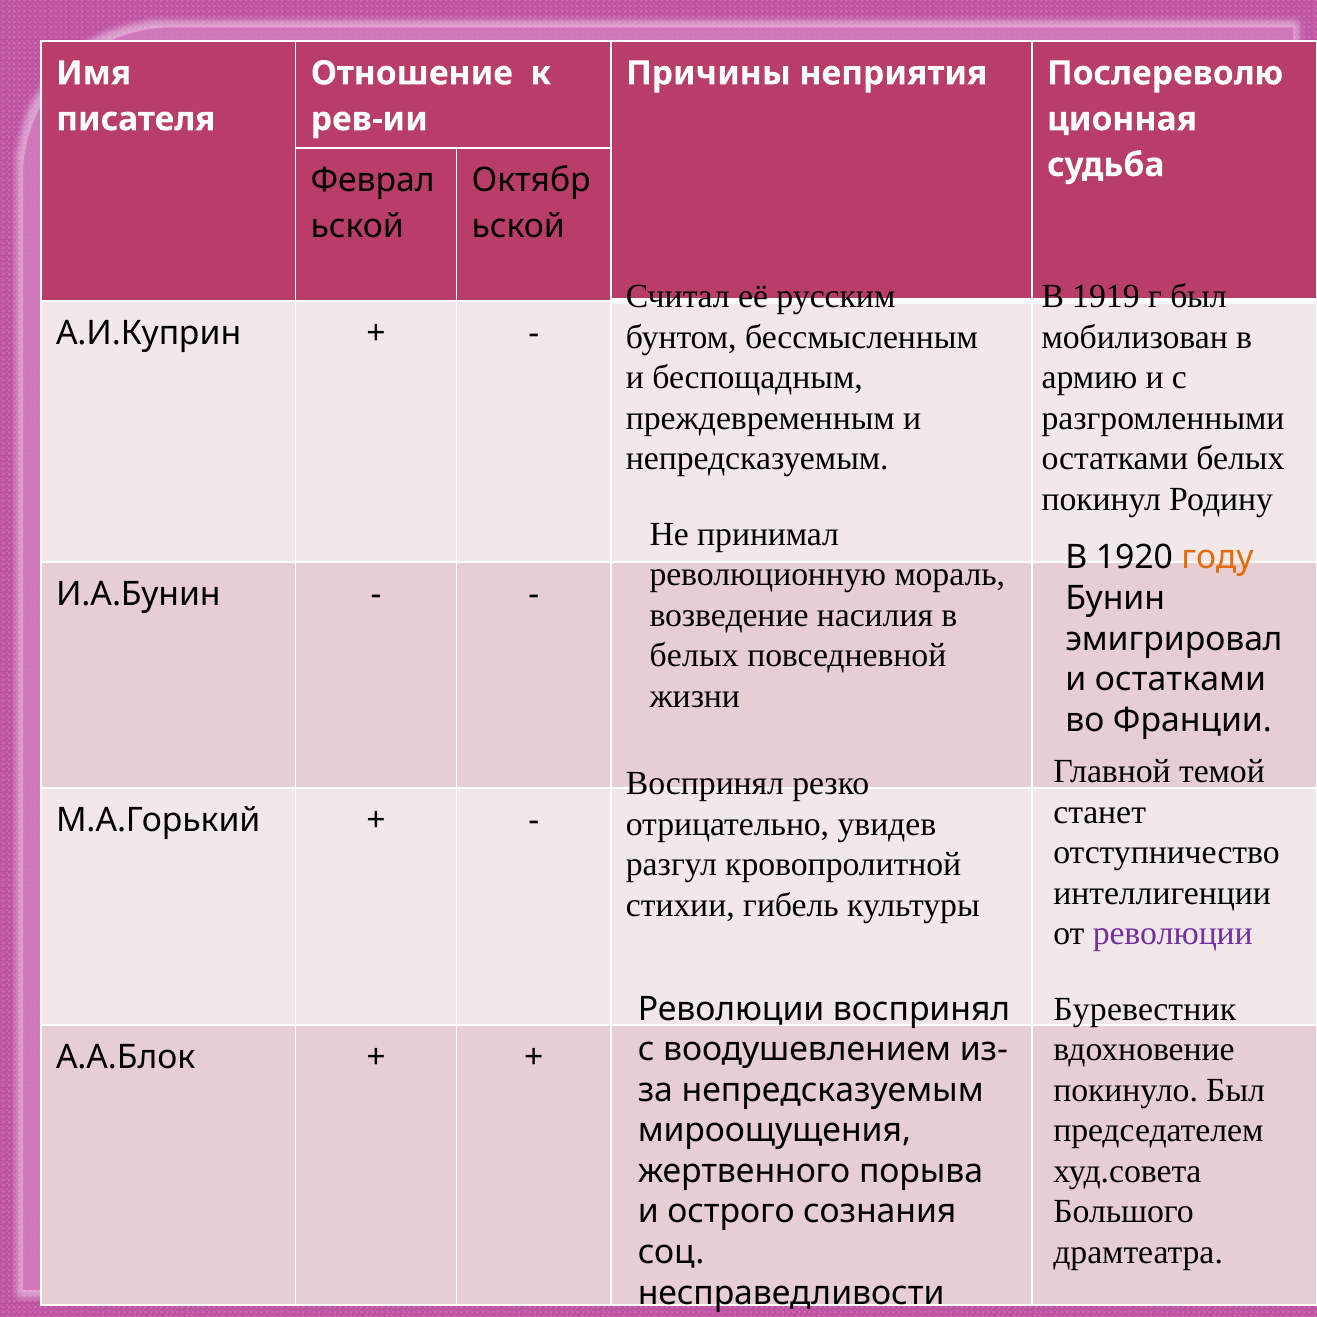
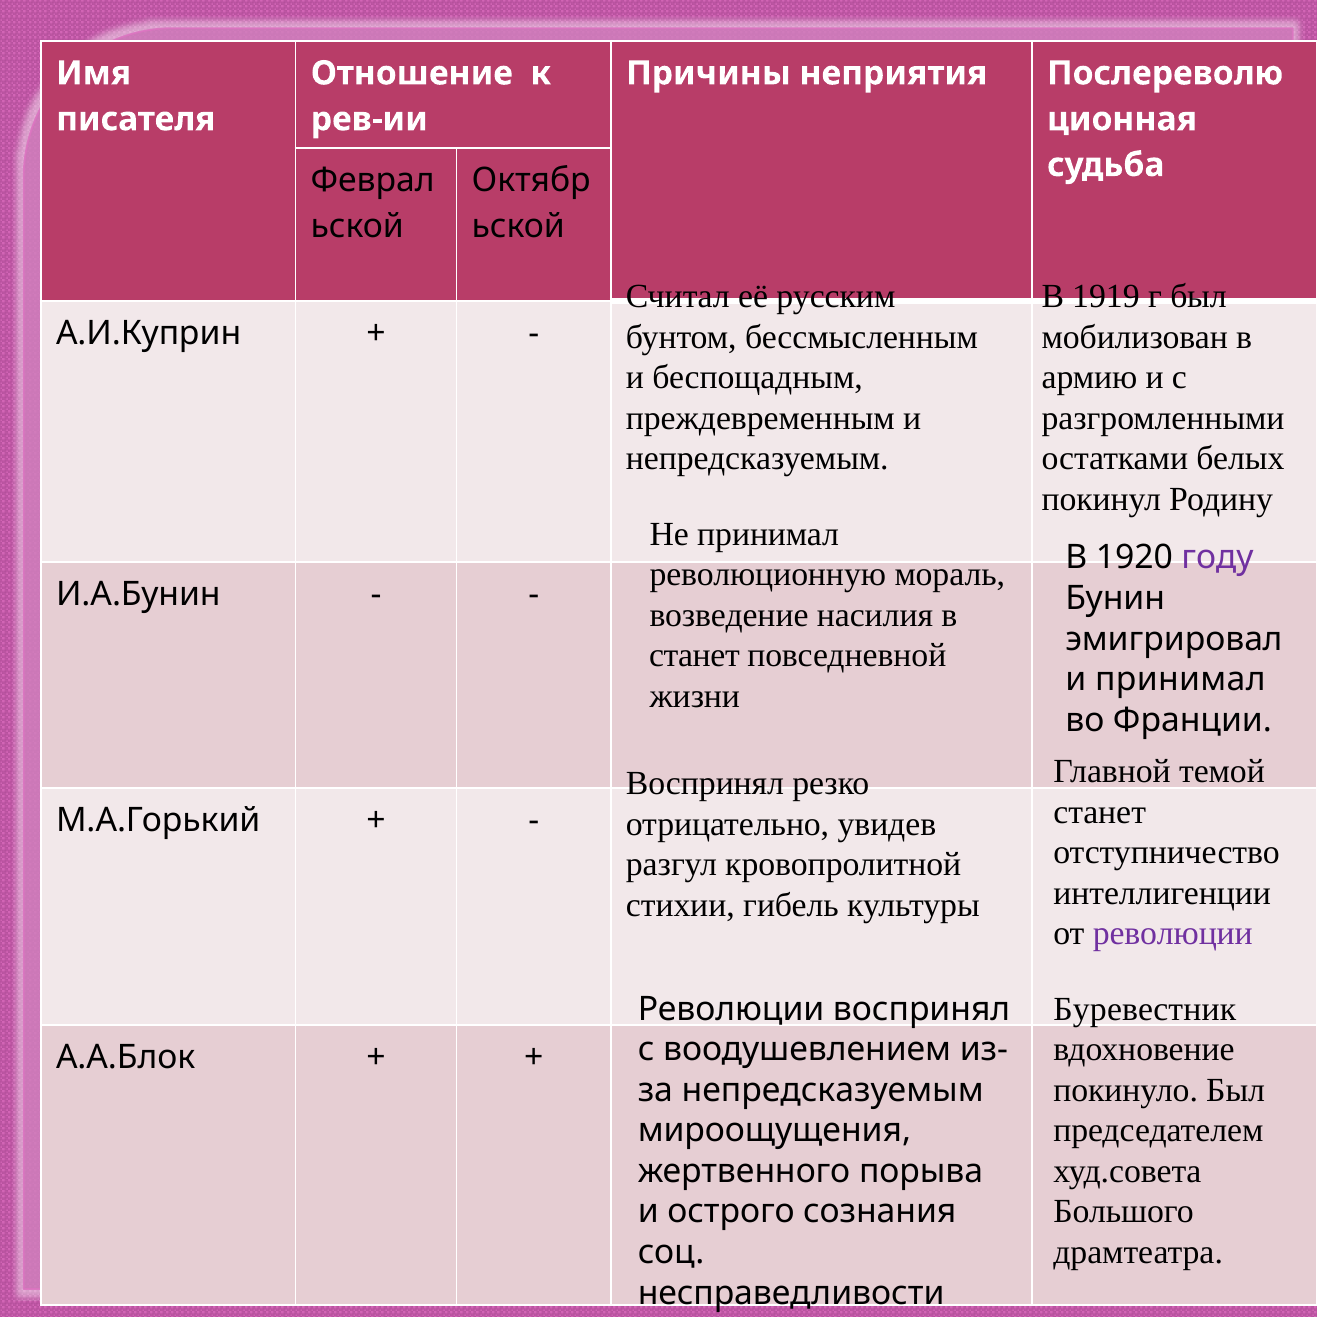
году colour: orange -> purple (1217, 558)
белых: белых -> станет (694, 656)
и остатками: остатками -> принимал (1180, 679)
